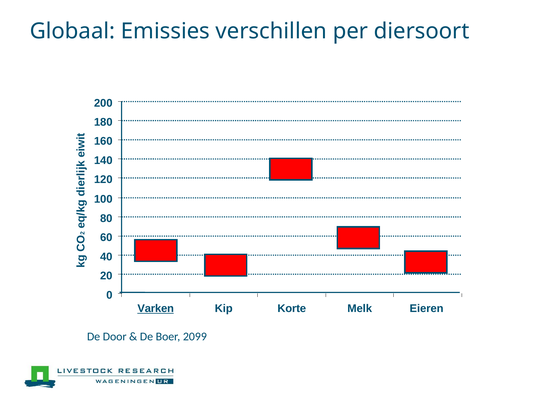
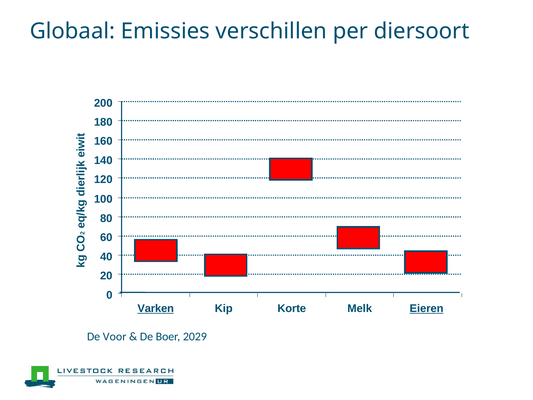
Eieren underline: none -> present (427, 308)
Door: Door -> Voor (115, 336)
2099: 2099 -> 2029 (195, 336)
